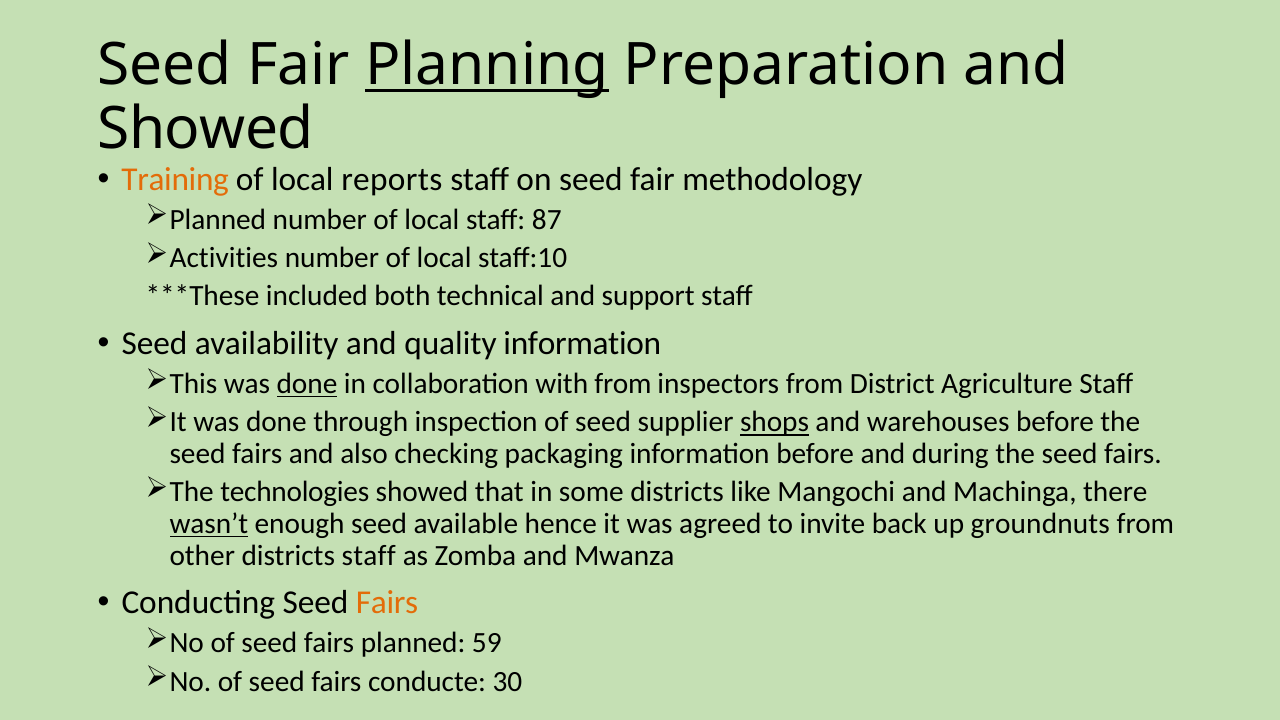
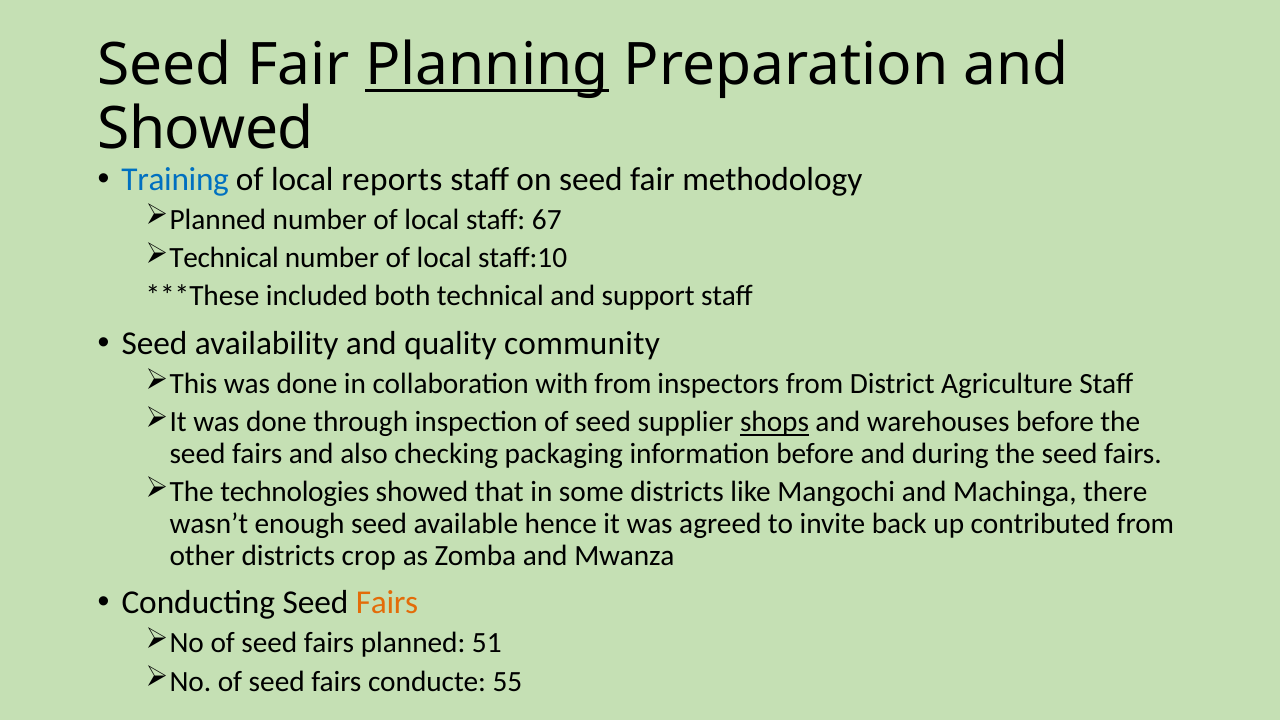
Training colour: orange -> blue (175, 179)
87: 87 -> 67 (547, 220)
Activities: Activities -> Technical (224, 258)
quality information: information -> community (582, 343)
done underline: present -> none (307, 384)
wasn’t underline: present -> none (209, 524)
groundnuts: groundnuts -> contributed (1040, 524)
districts staff: staff -> crop (369, 556)
59: 59 -> 51 (487, 643)
30: 30 -> 55 (507, 682)
